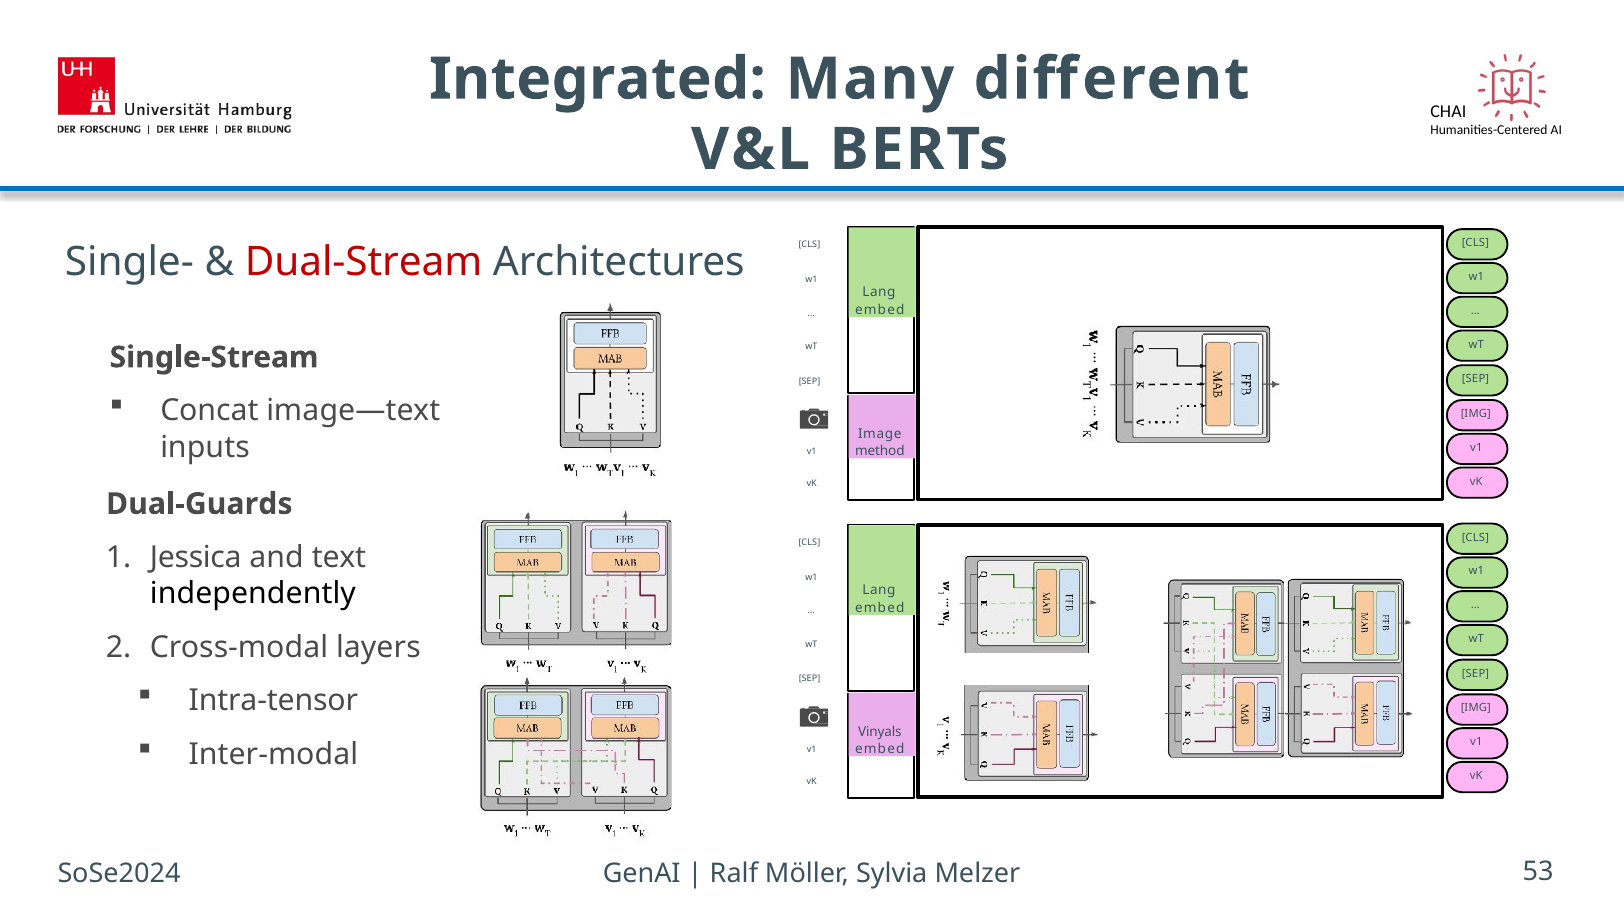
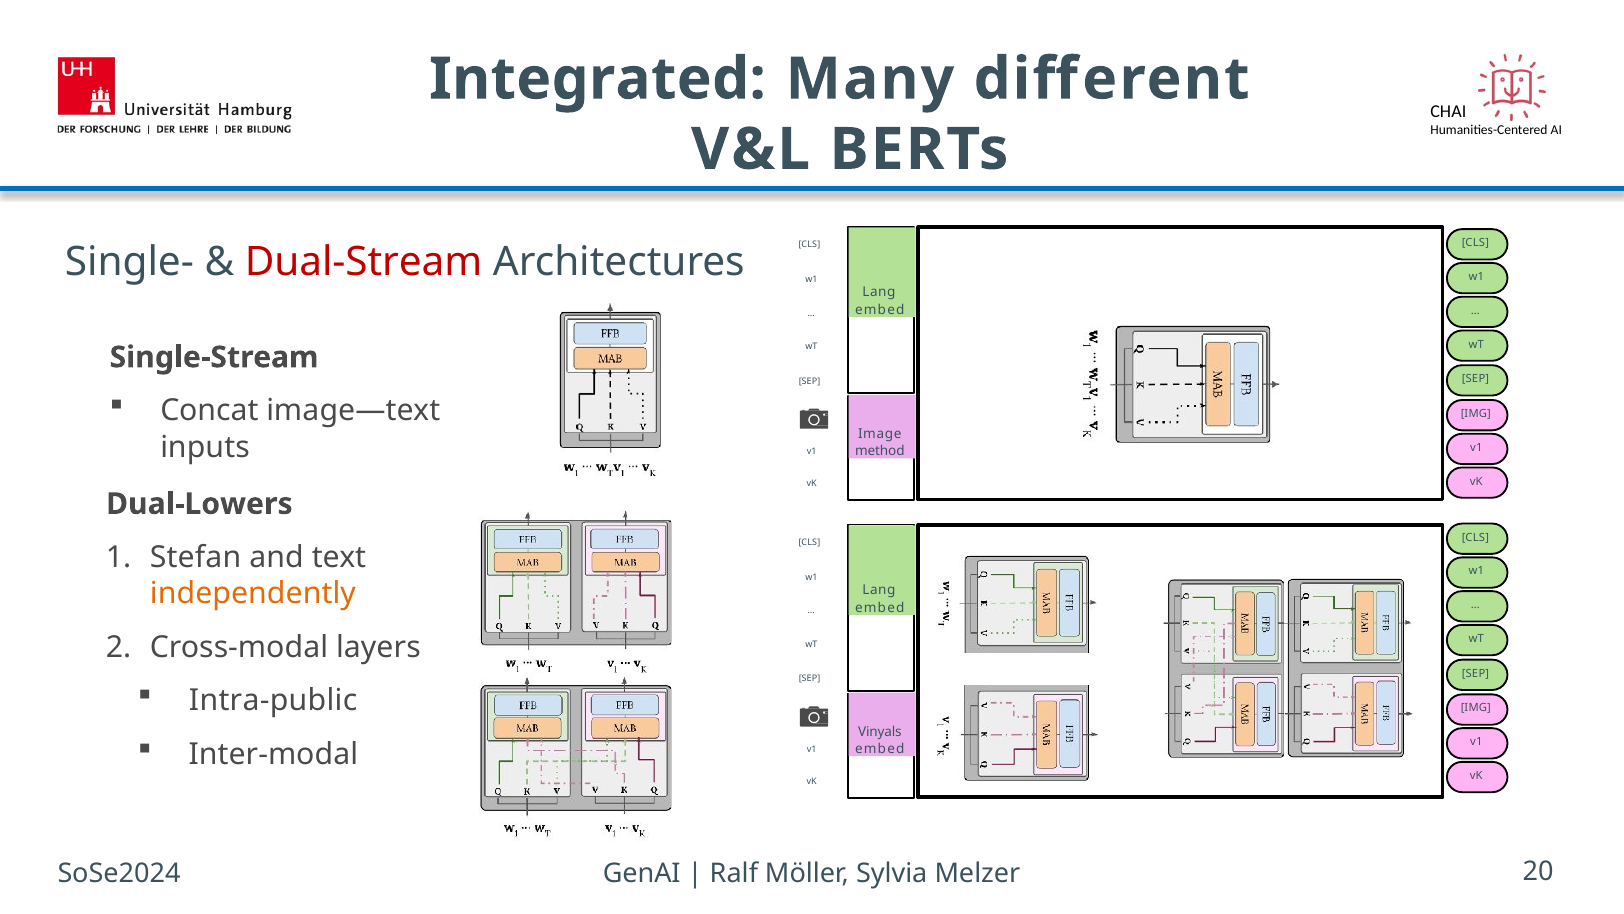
Dual-Guards: Dual-Guards -> Dual-Lowers (199, 504)
Jessica: Jessica -> Stefan (196, 557)
independently colour: black -> orange (253, 593)
Intra-tensor: Intra-tensor -> Intra-public (273, 700)
53: 53 -> 20 (1538, 871)
